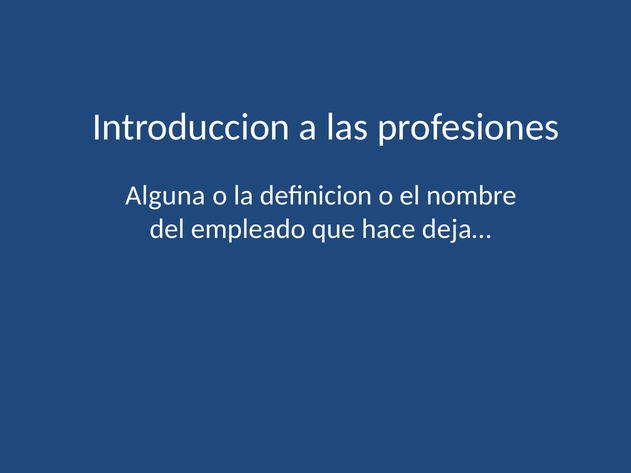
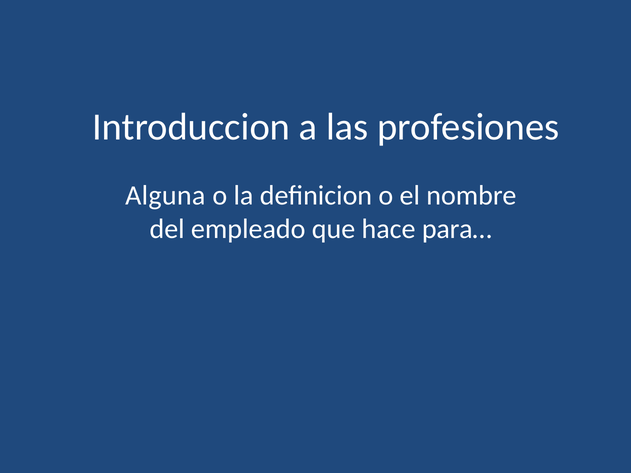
deja…: deja… -> para… (457, 229)
